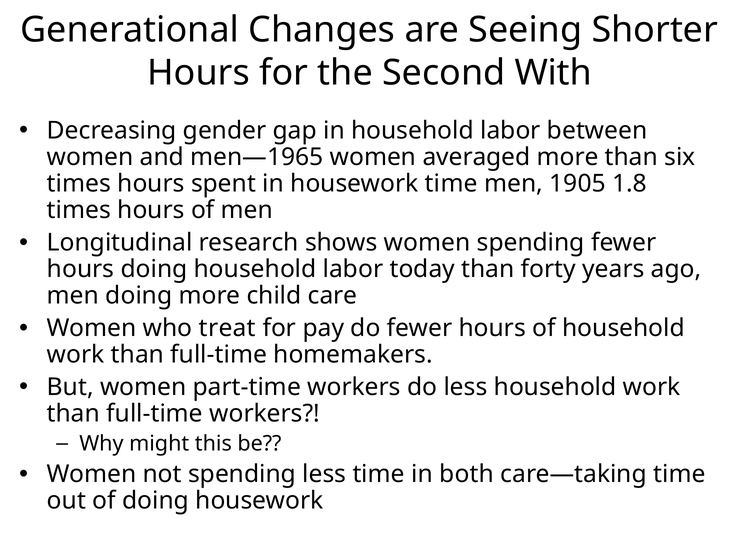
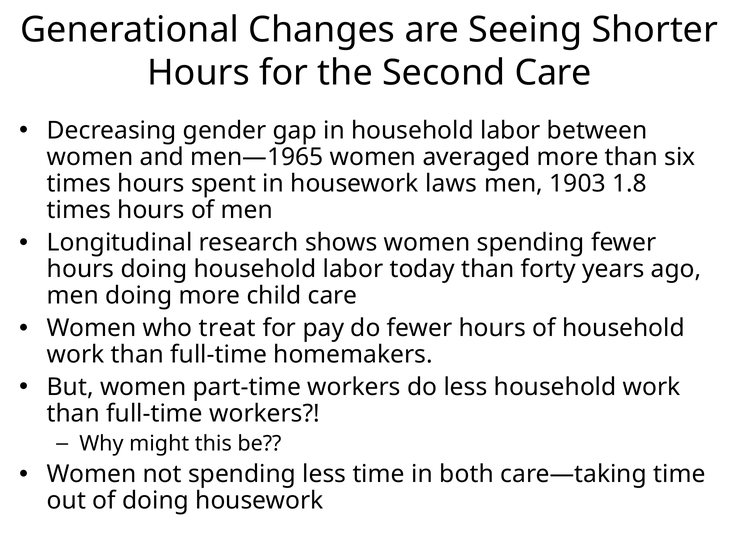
Second With: With -> Care (553, 73)
housework time: time -> laws (451, 184)
1905: 1905 -> 1903 (578, 184)
